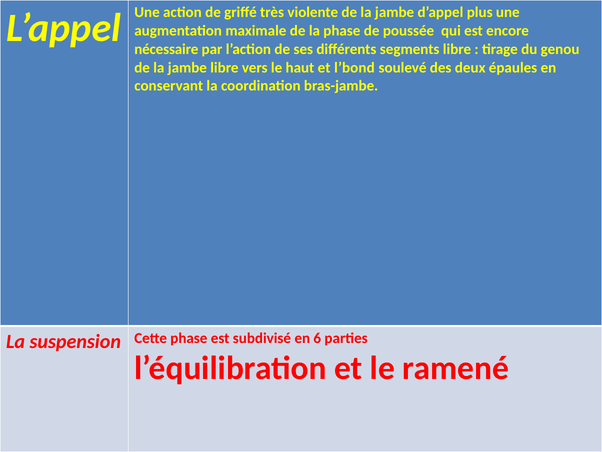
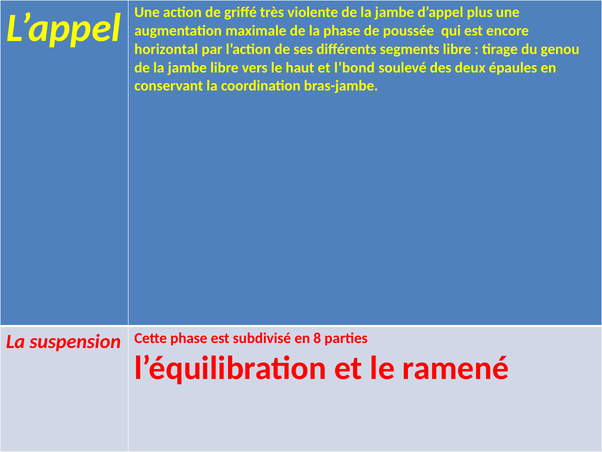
nécessaire: nécessaire -> horizontal (166, 49)
6: 6 -> 8 (317, 338)
